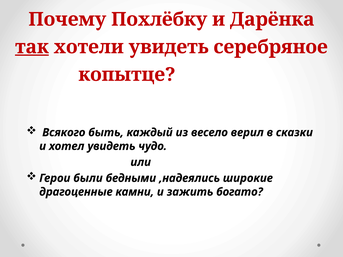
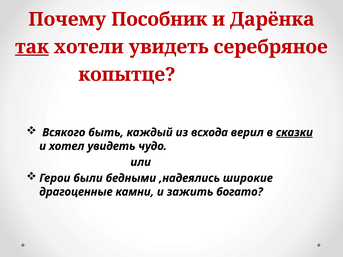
Похлёбку: Похлёбку -> Пособник (159, 19)
весело: весело -> всхода (209, 133)
сказки underline: none -> present (294, 133)
